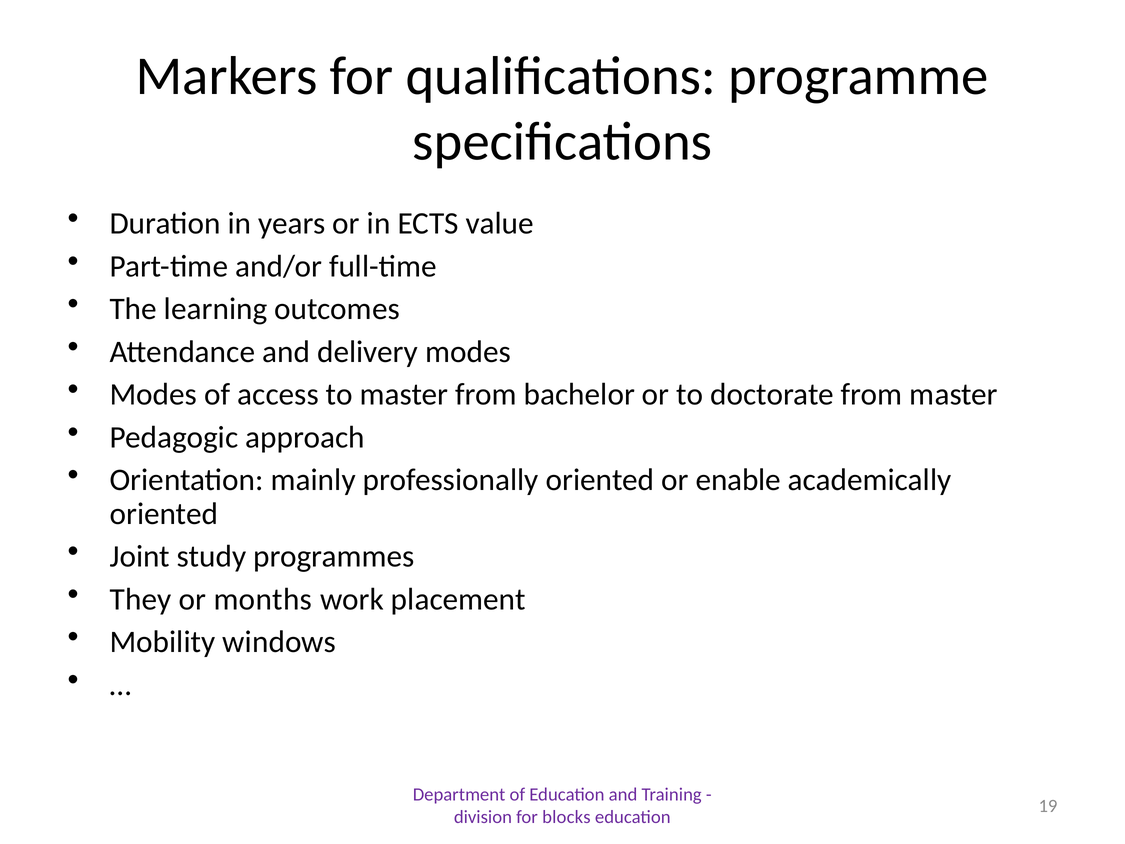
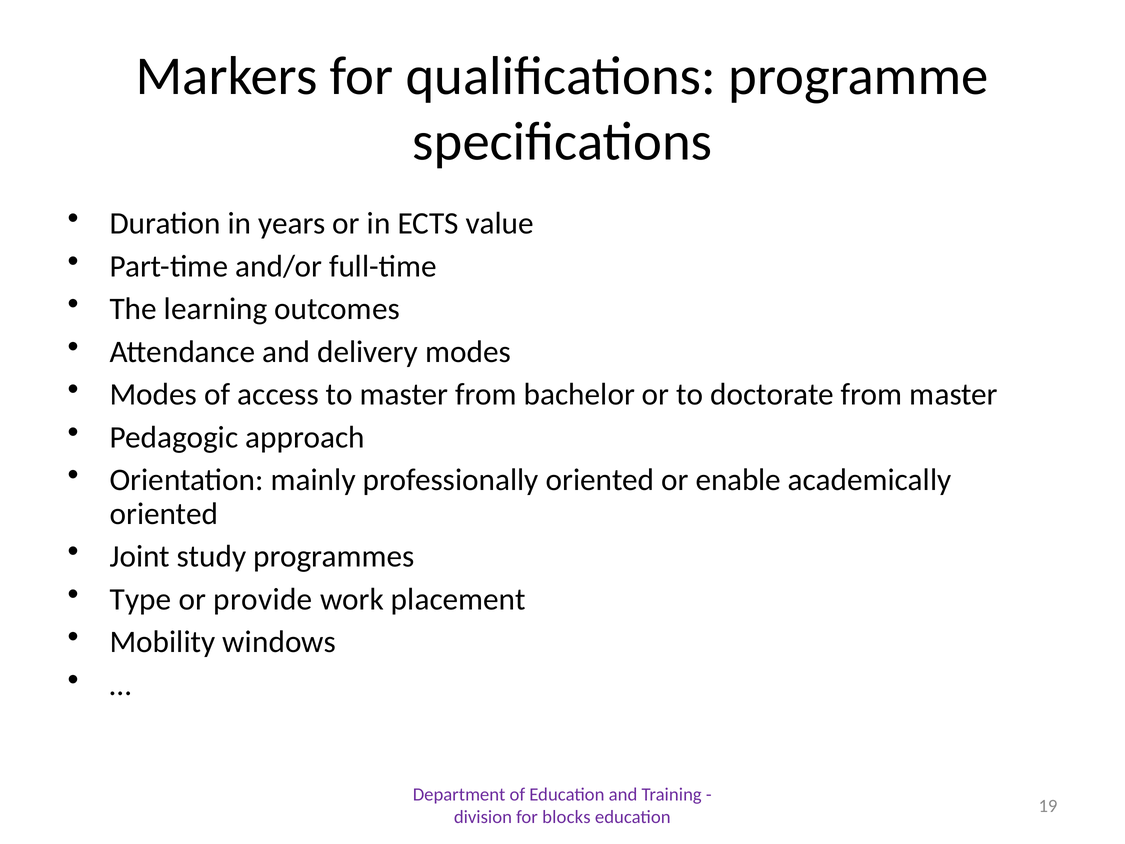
They: They -> Type (141, 599)
months: months -> provide (263, 599)
